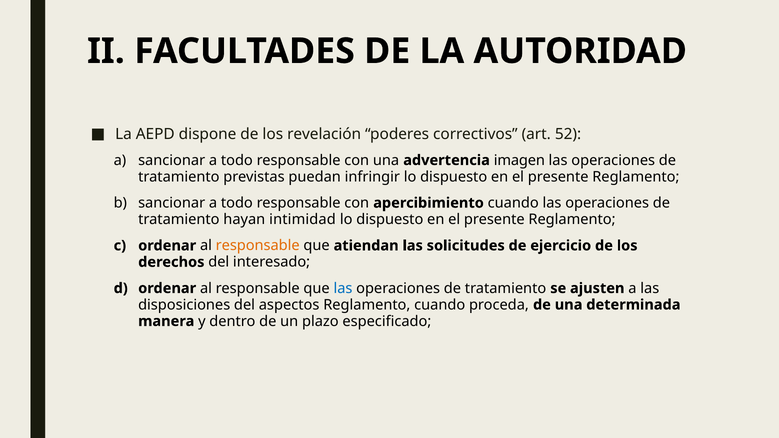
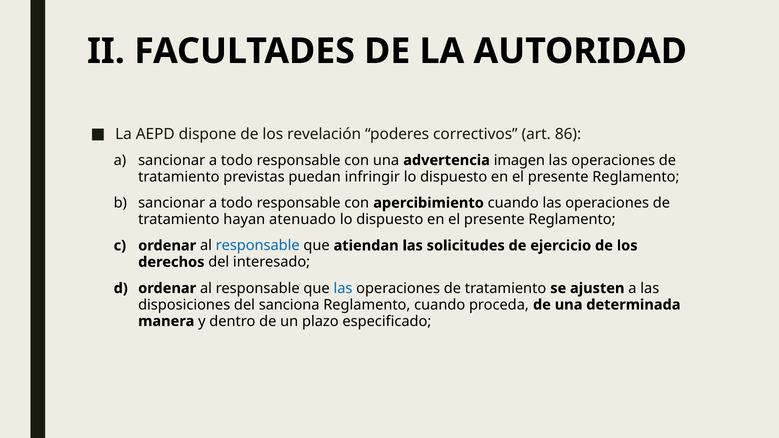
52: 52 -> 86 (568, 134)
intimidad: intimidad -> atenuado (303, 219)
responsable colour: orange -> blue (258, 246)
aspectos: aspectos -> sanciona (289, 305)
